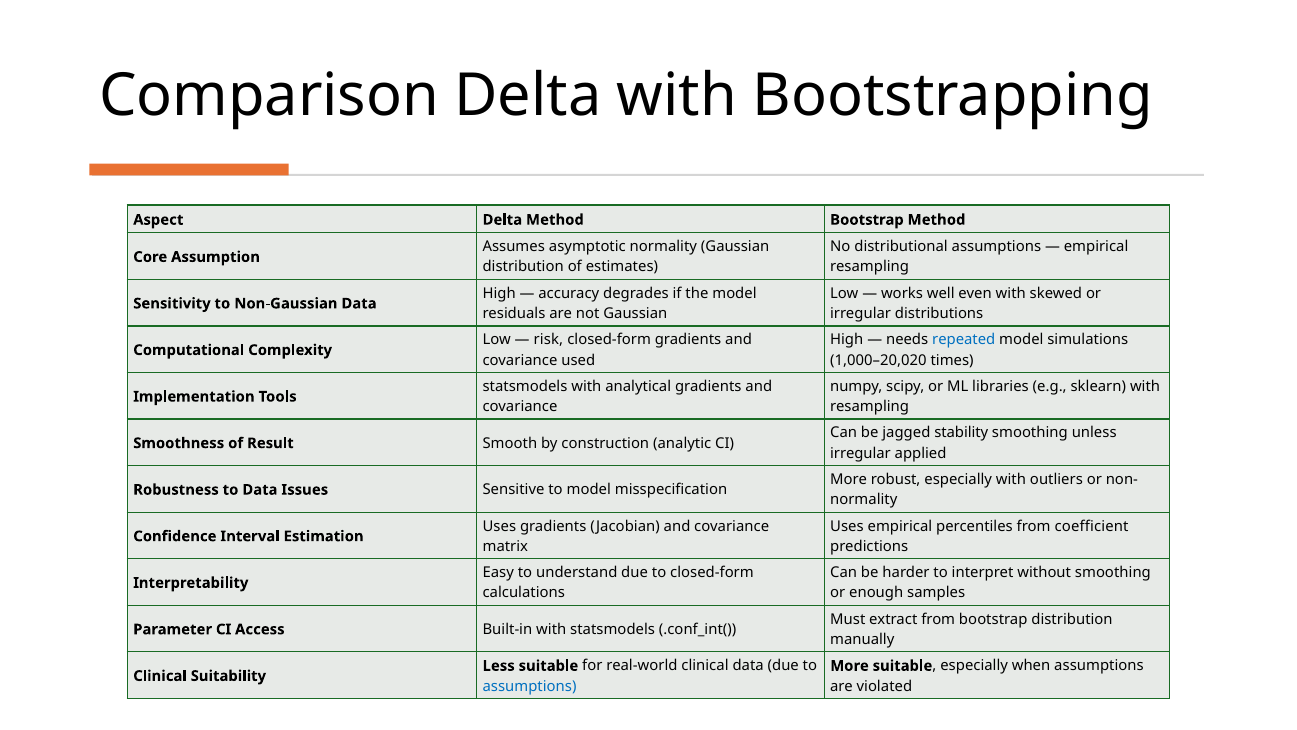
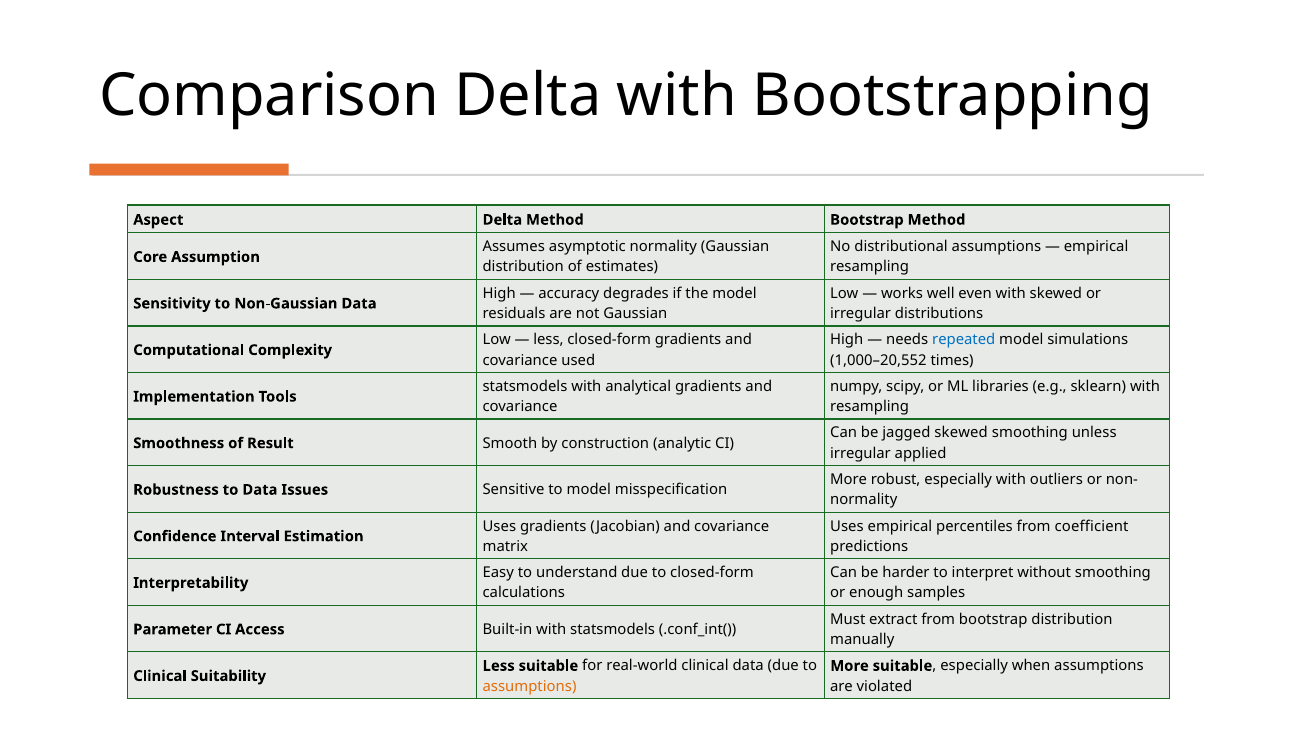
risk: risk -> less (548, 340)
1,000–20,020: 1,000–20,020 -> 1,000–20,552 (878, 360)
jagged stability: stability -> skewed (961, 433)
assumptions colour: blue -> orange (530, 686)
